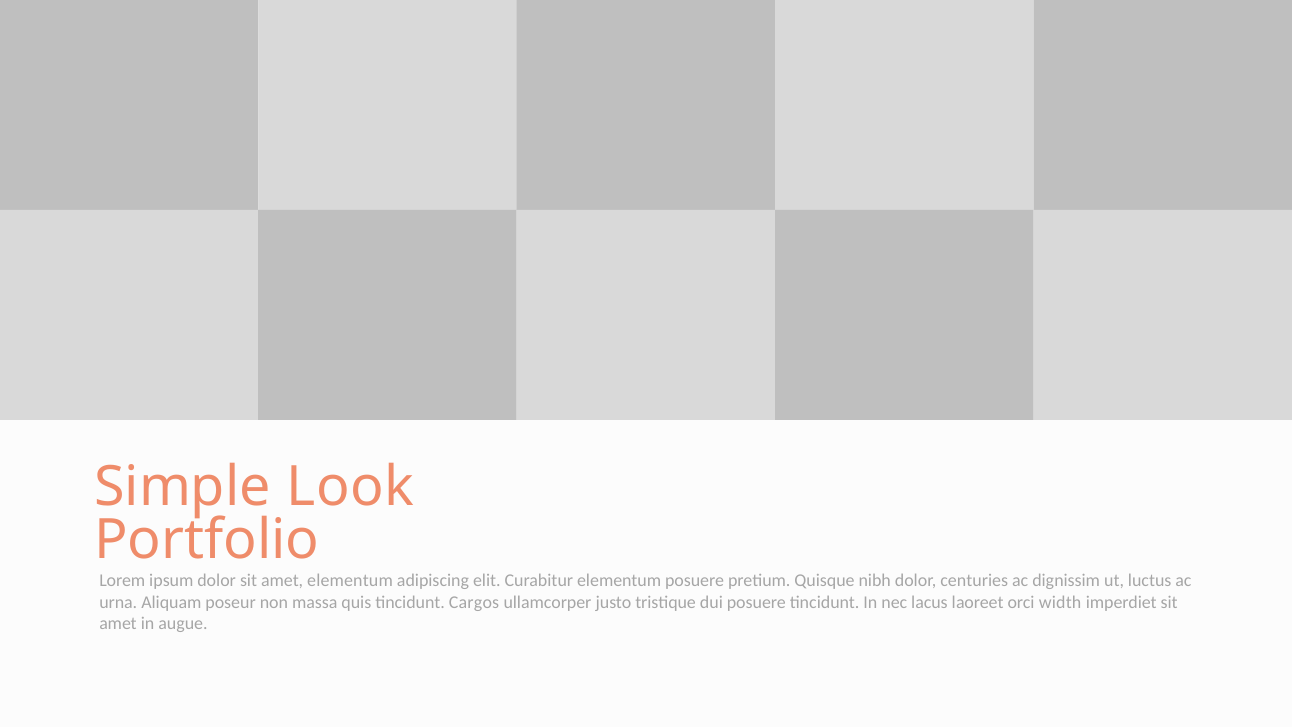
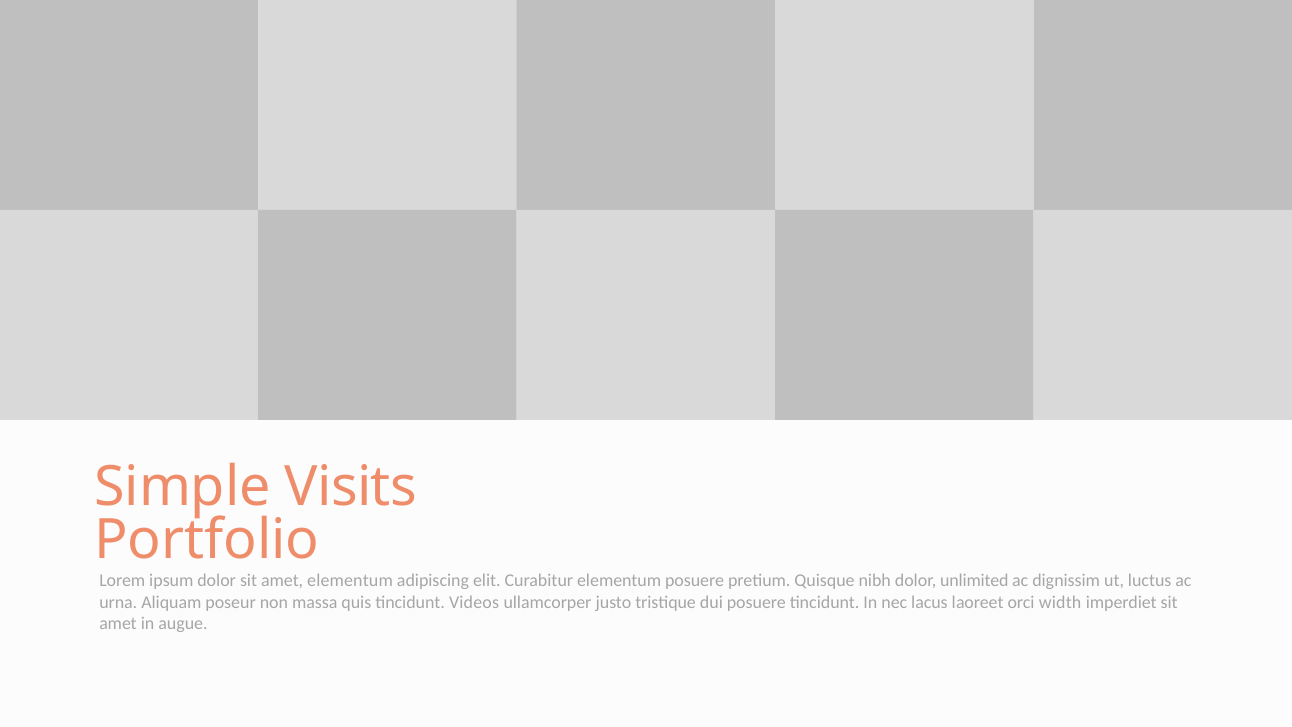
Look: Look -> Visits (351, 487)
centuries: centuries -> unlimited (974, 580)
Cargos: Cargos -> Videos (474, 602)
